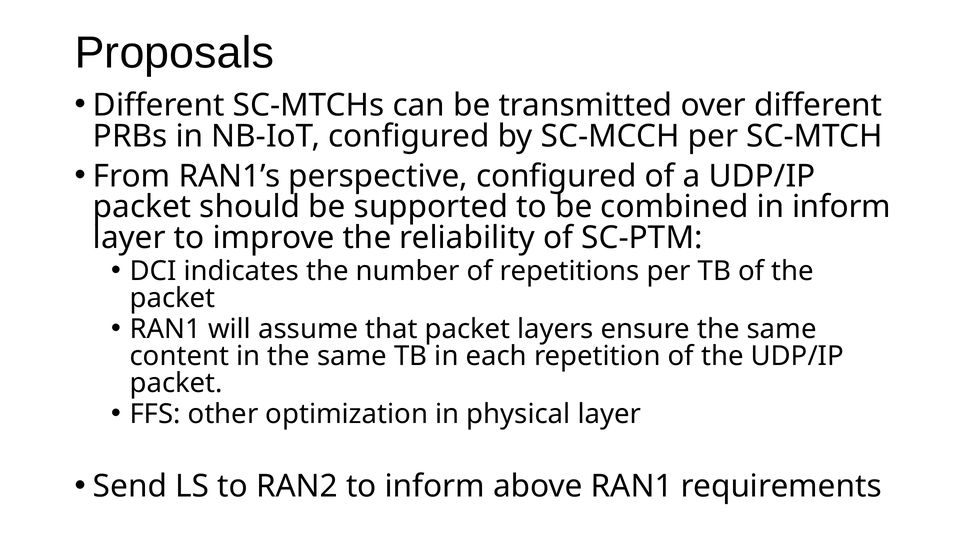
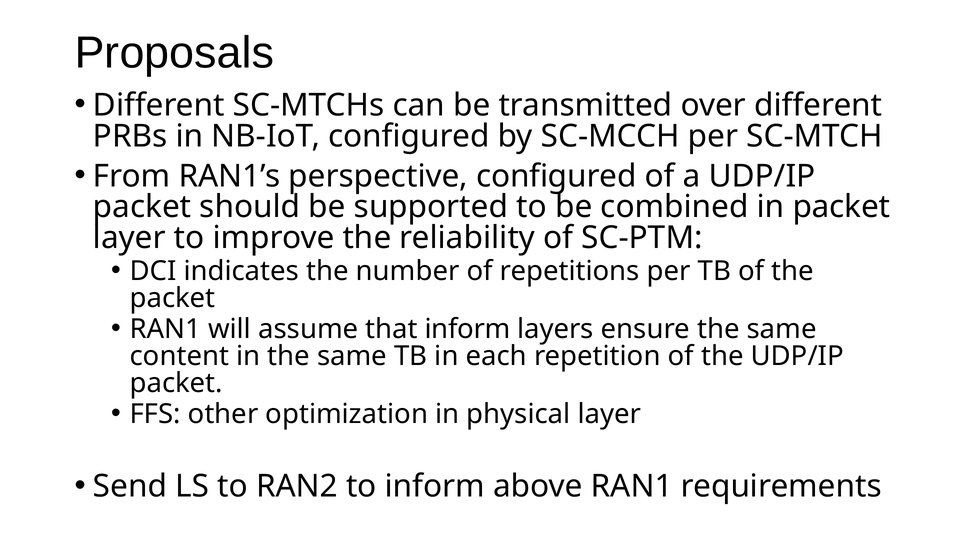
in inform: inform -> packet (841, 207)
that packet: packet -> inform (468, 329)
